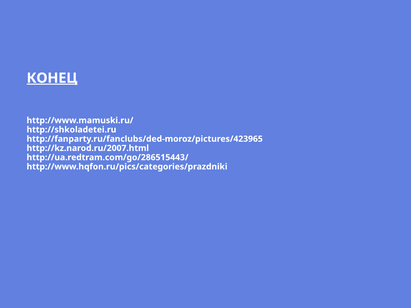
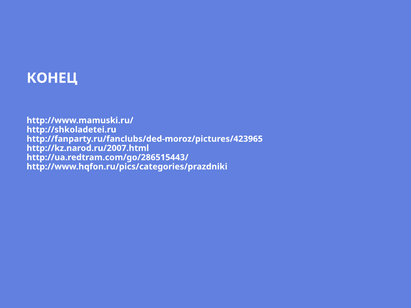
КОНЕЦ underline: present -> none (52, 78)
